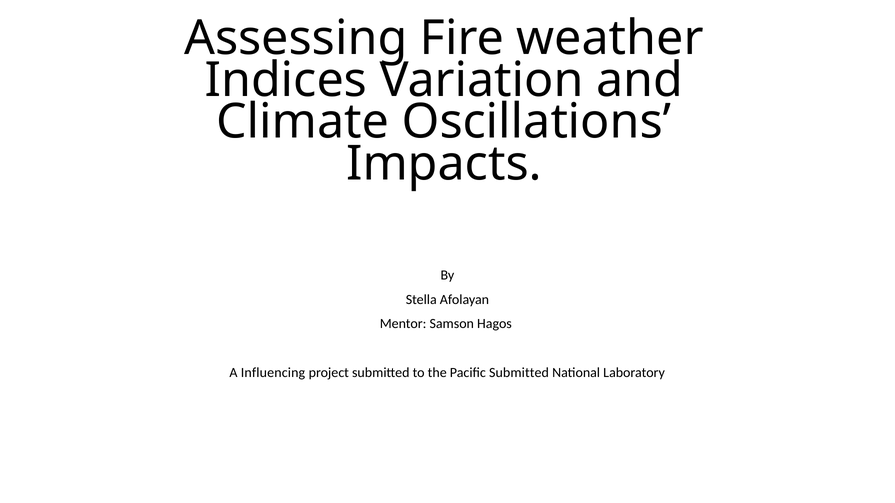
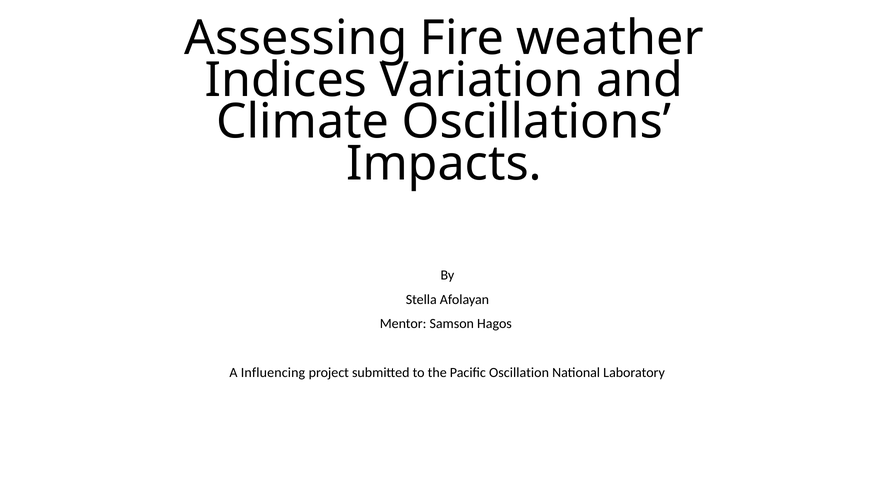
Pacific Submitted: Submitted -> Oscillation (519, 373)
